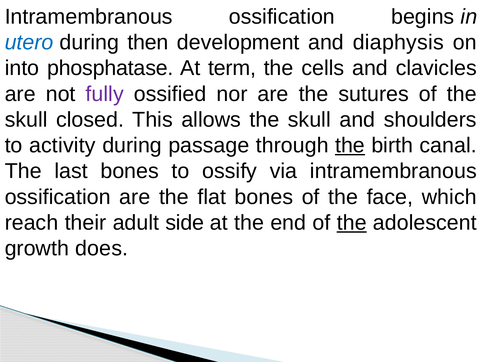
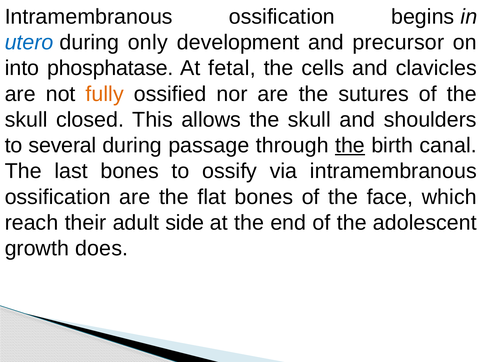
then: then -> only (148, 42)
diaphysis: diaphysis -> precursor (398, 42)
term: term -> fetal (232, 68)
fully colour: purple -> orange (105, 94)
activity: activity -> several (63, 145)
the underline: present -> none (352, 222)
